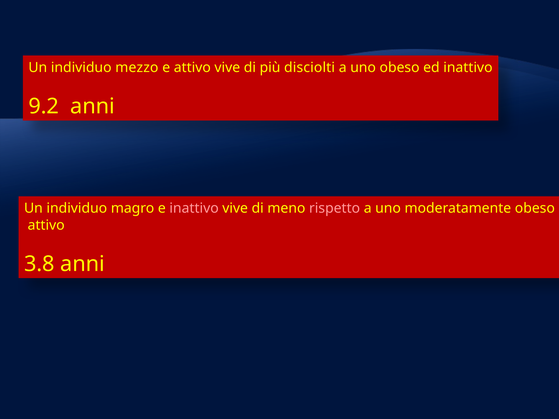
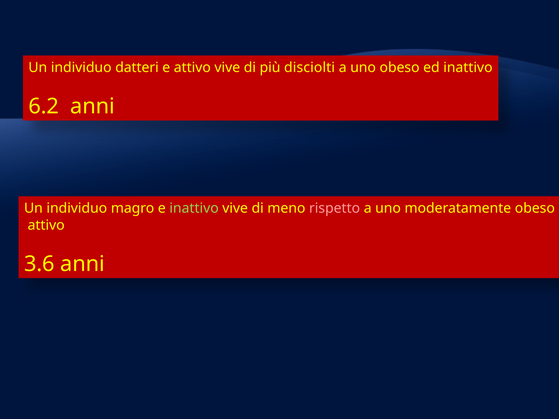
mezzo: mezzo -> datteri (137, 68)
9.2: 9.2 -> 6.2 (44, 106)
inattivo colour: pink -> light green (194, 209)
3.8: 3.8 -> 3.6 (39, 264)
